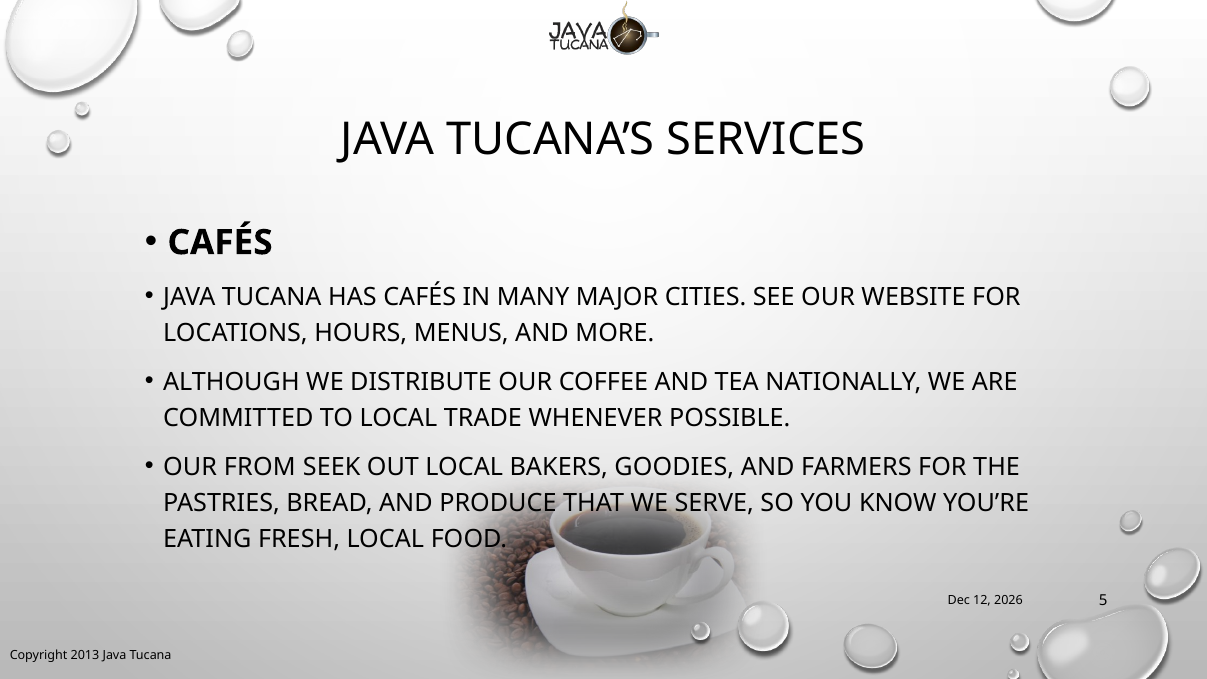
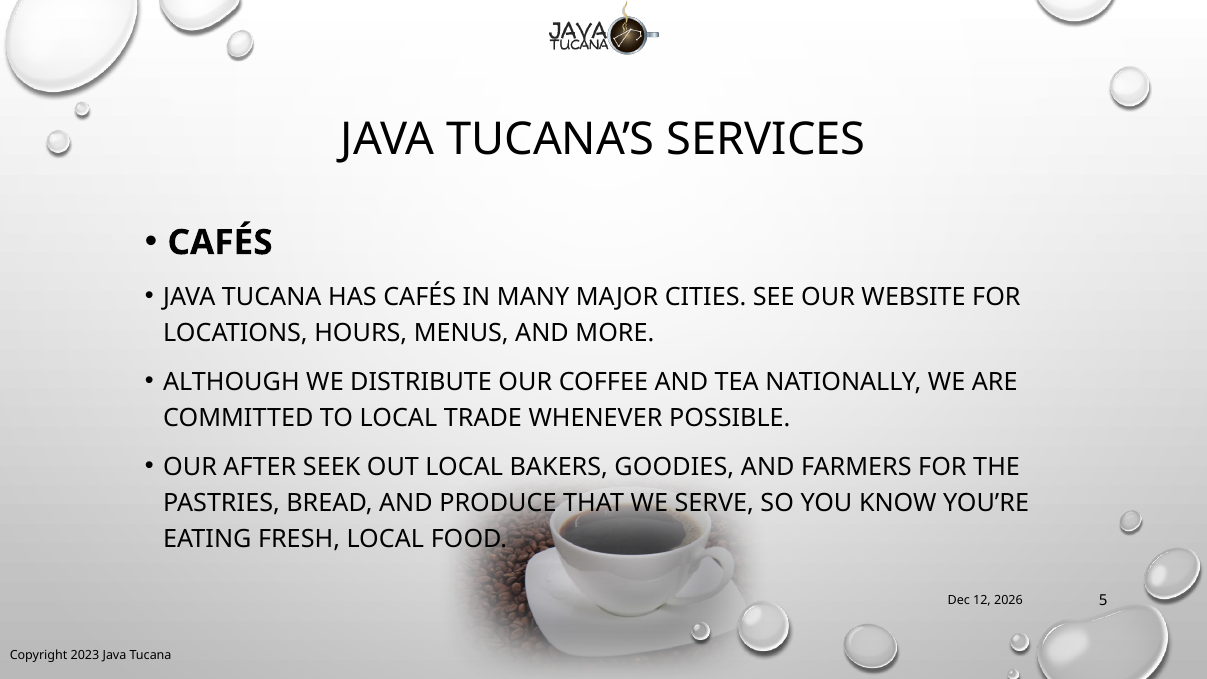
FROM: FROM -> AFTER (260, 467)
2013: 2013 -> 2023 (85, 655)
